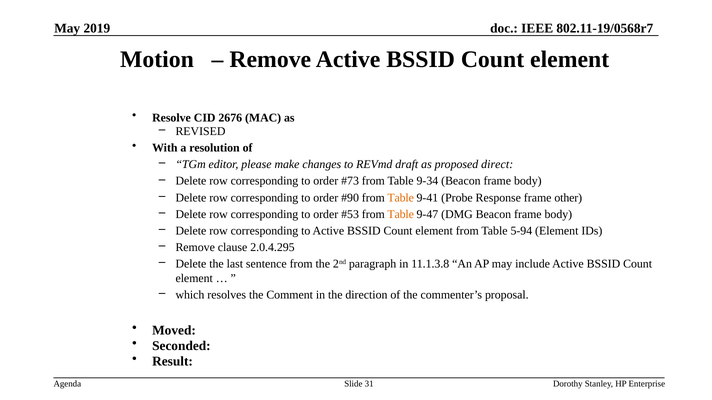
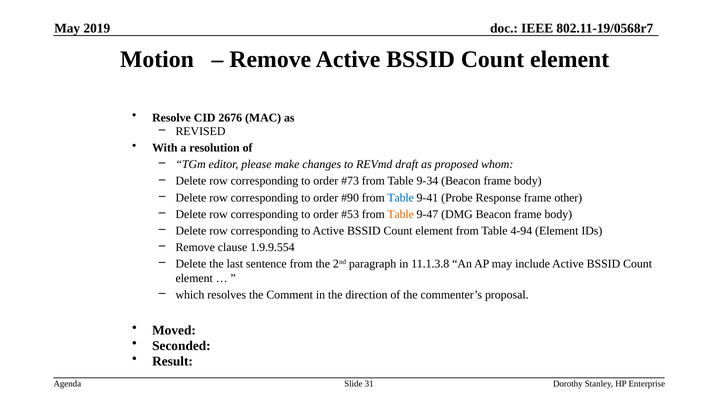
direct: direct -> whom (497, 165)
Table colour: orange -> blue (401, 198)
5-94: 5-94 -> 4-94 (521, 231)
2.0.4.295: 2.0.4.295 -> 1.9.9.554 (272, 248)
